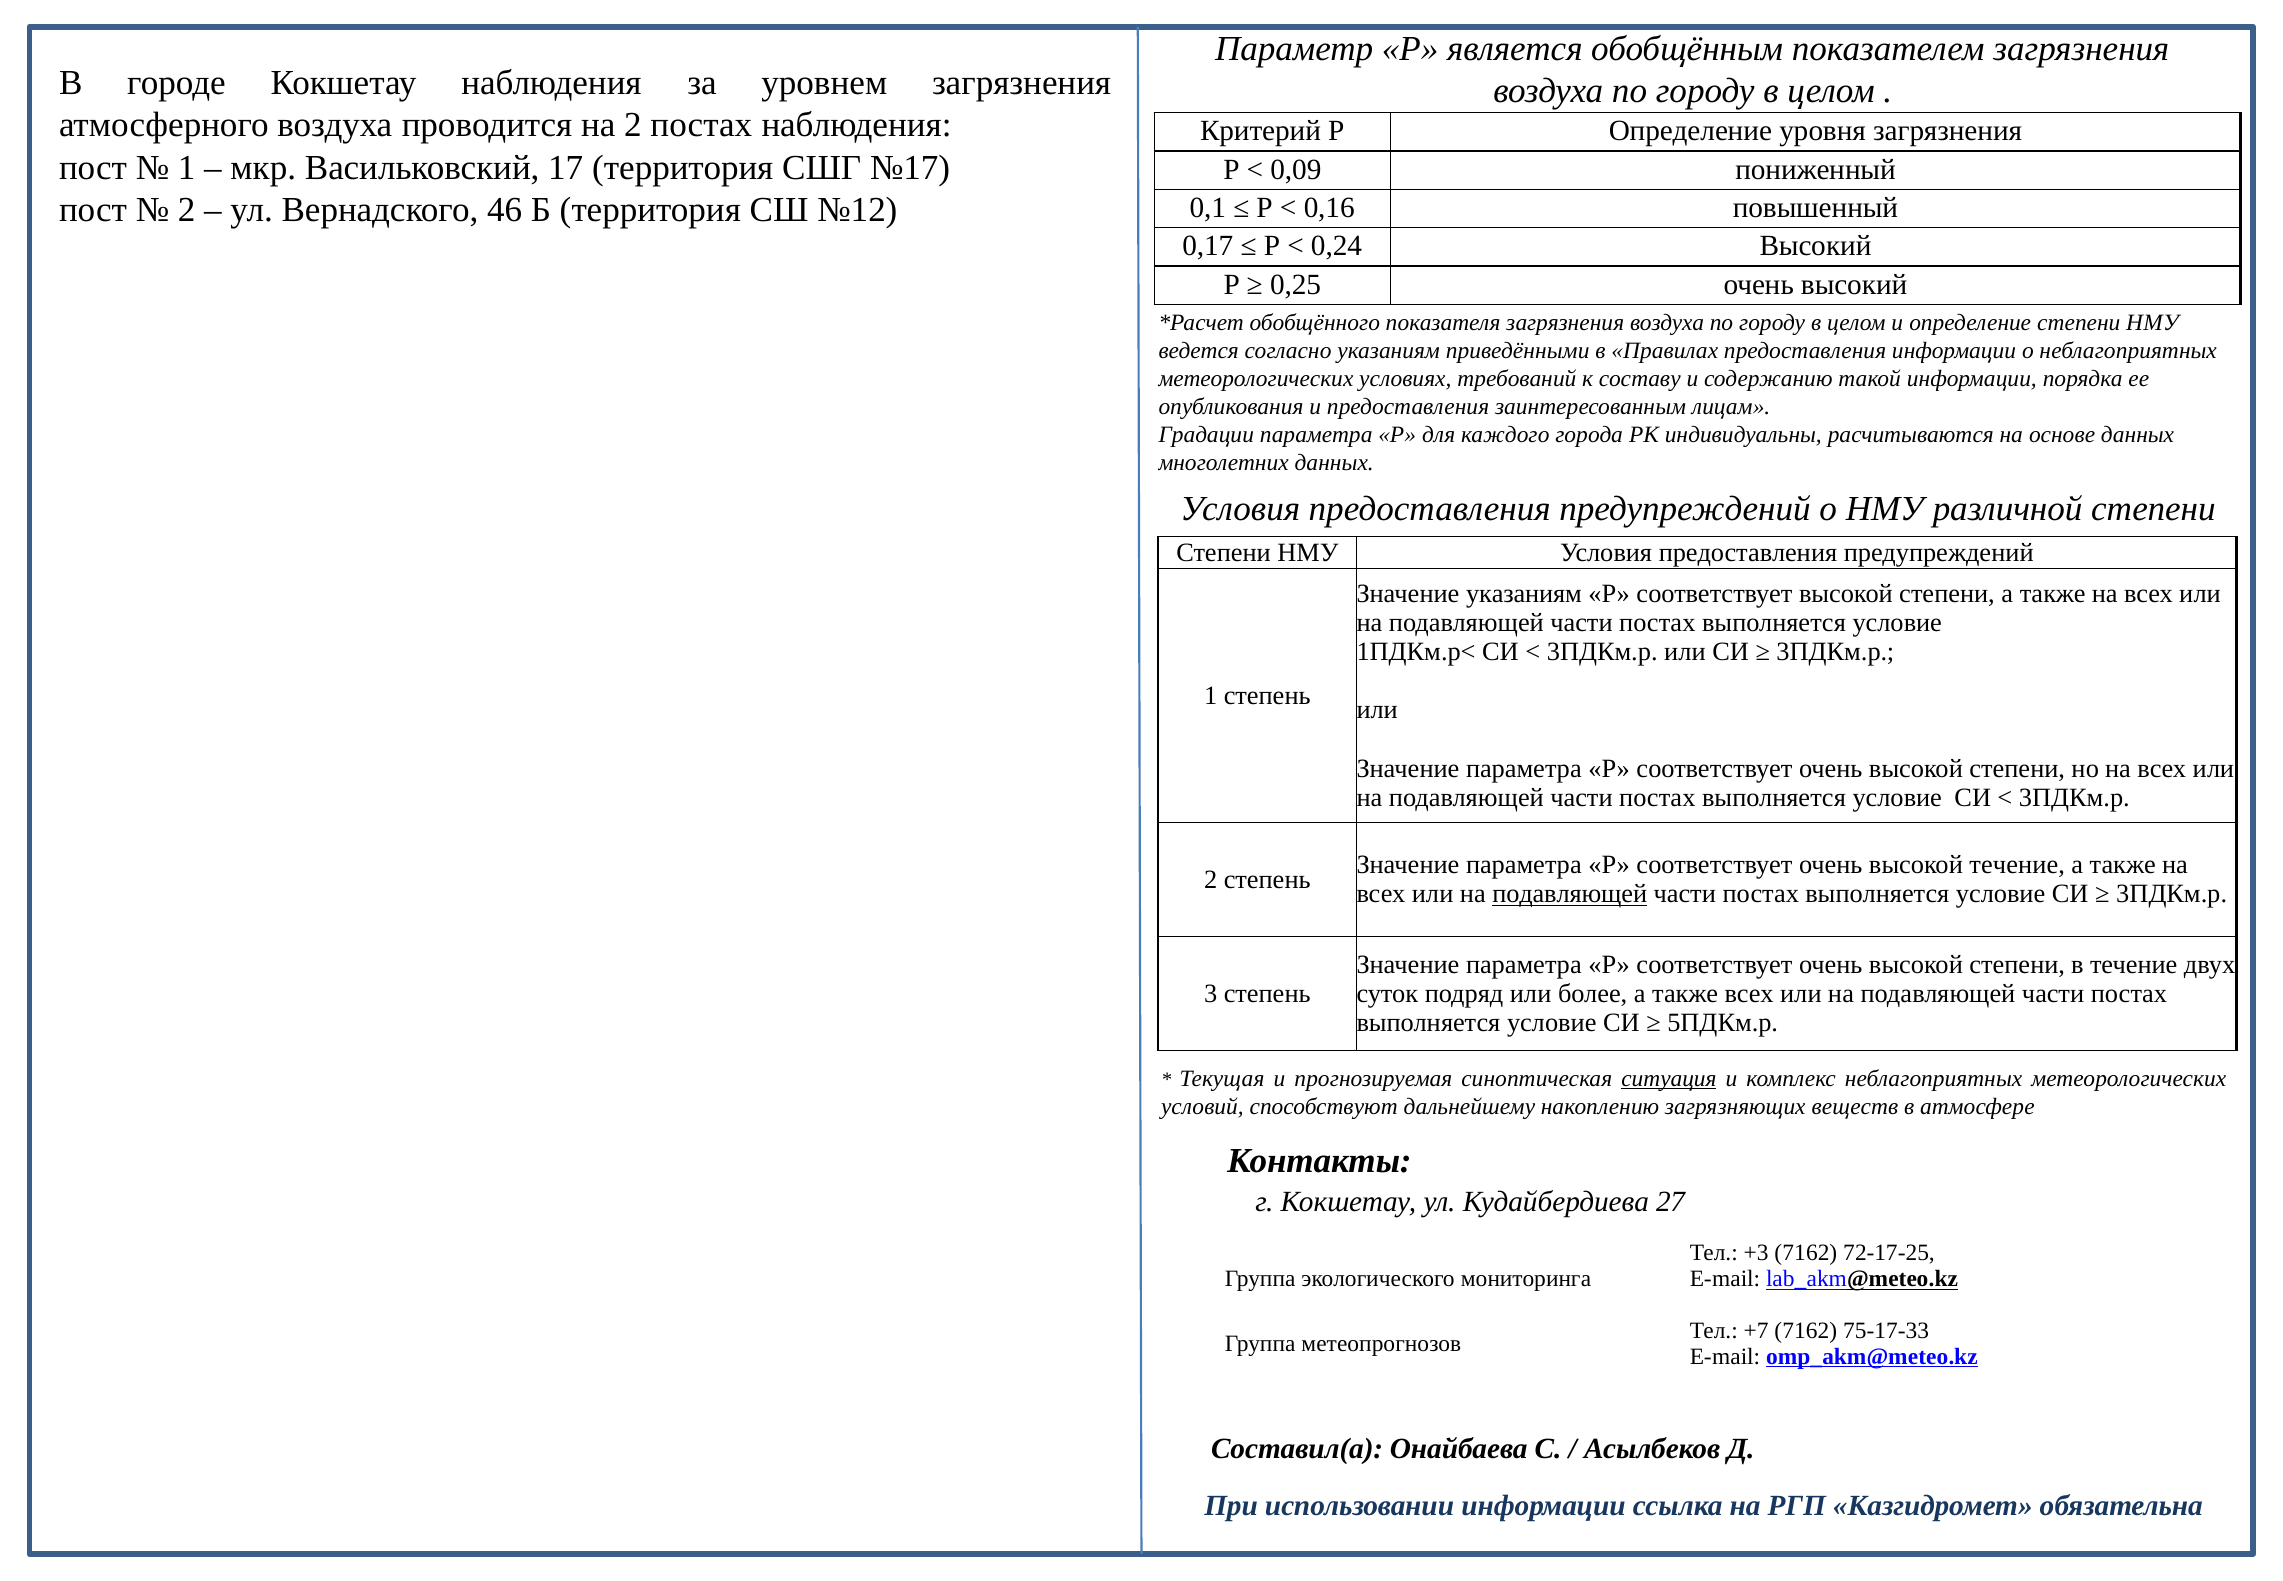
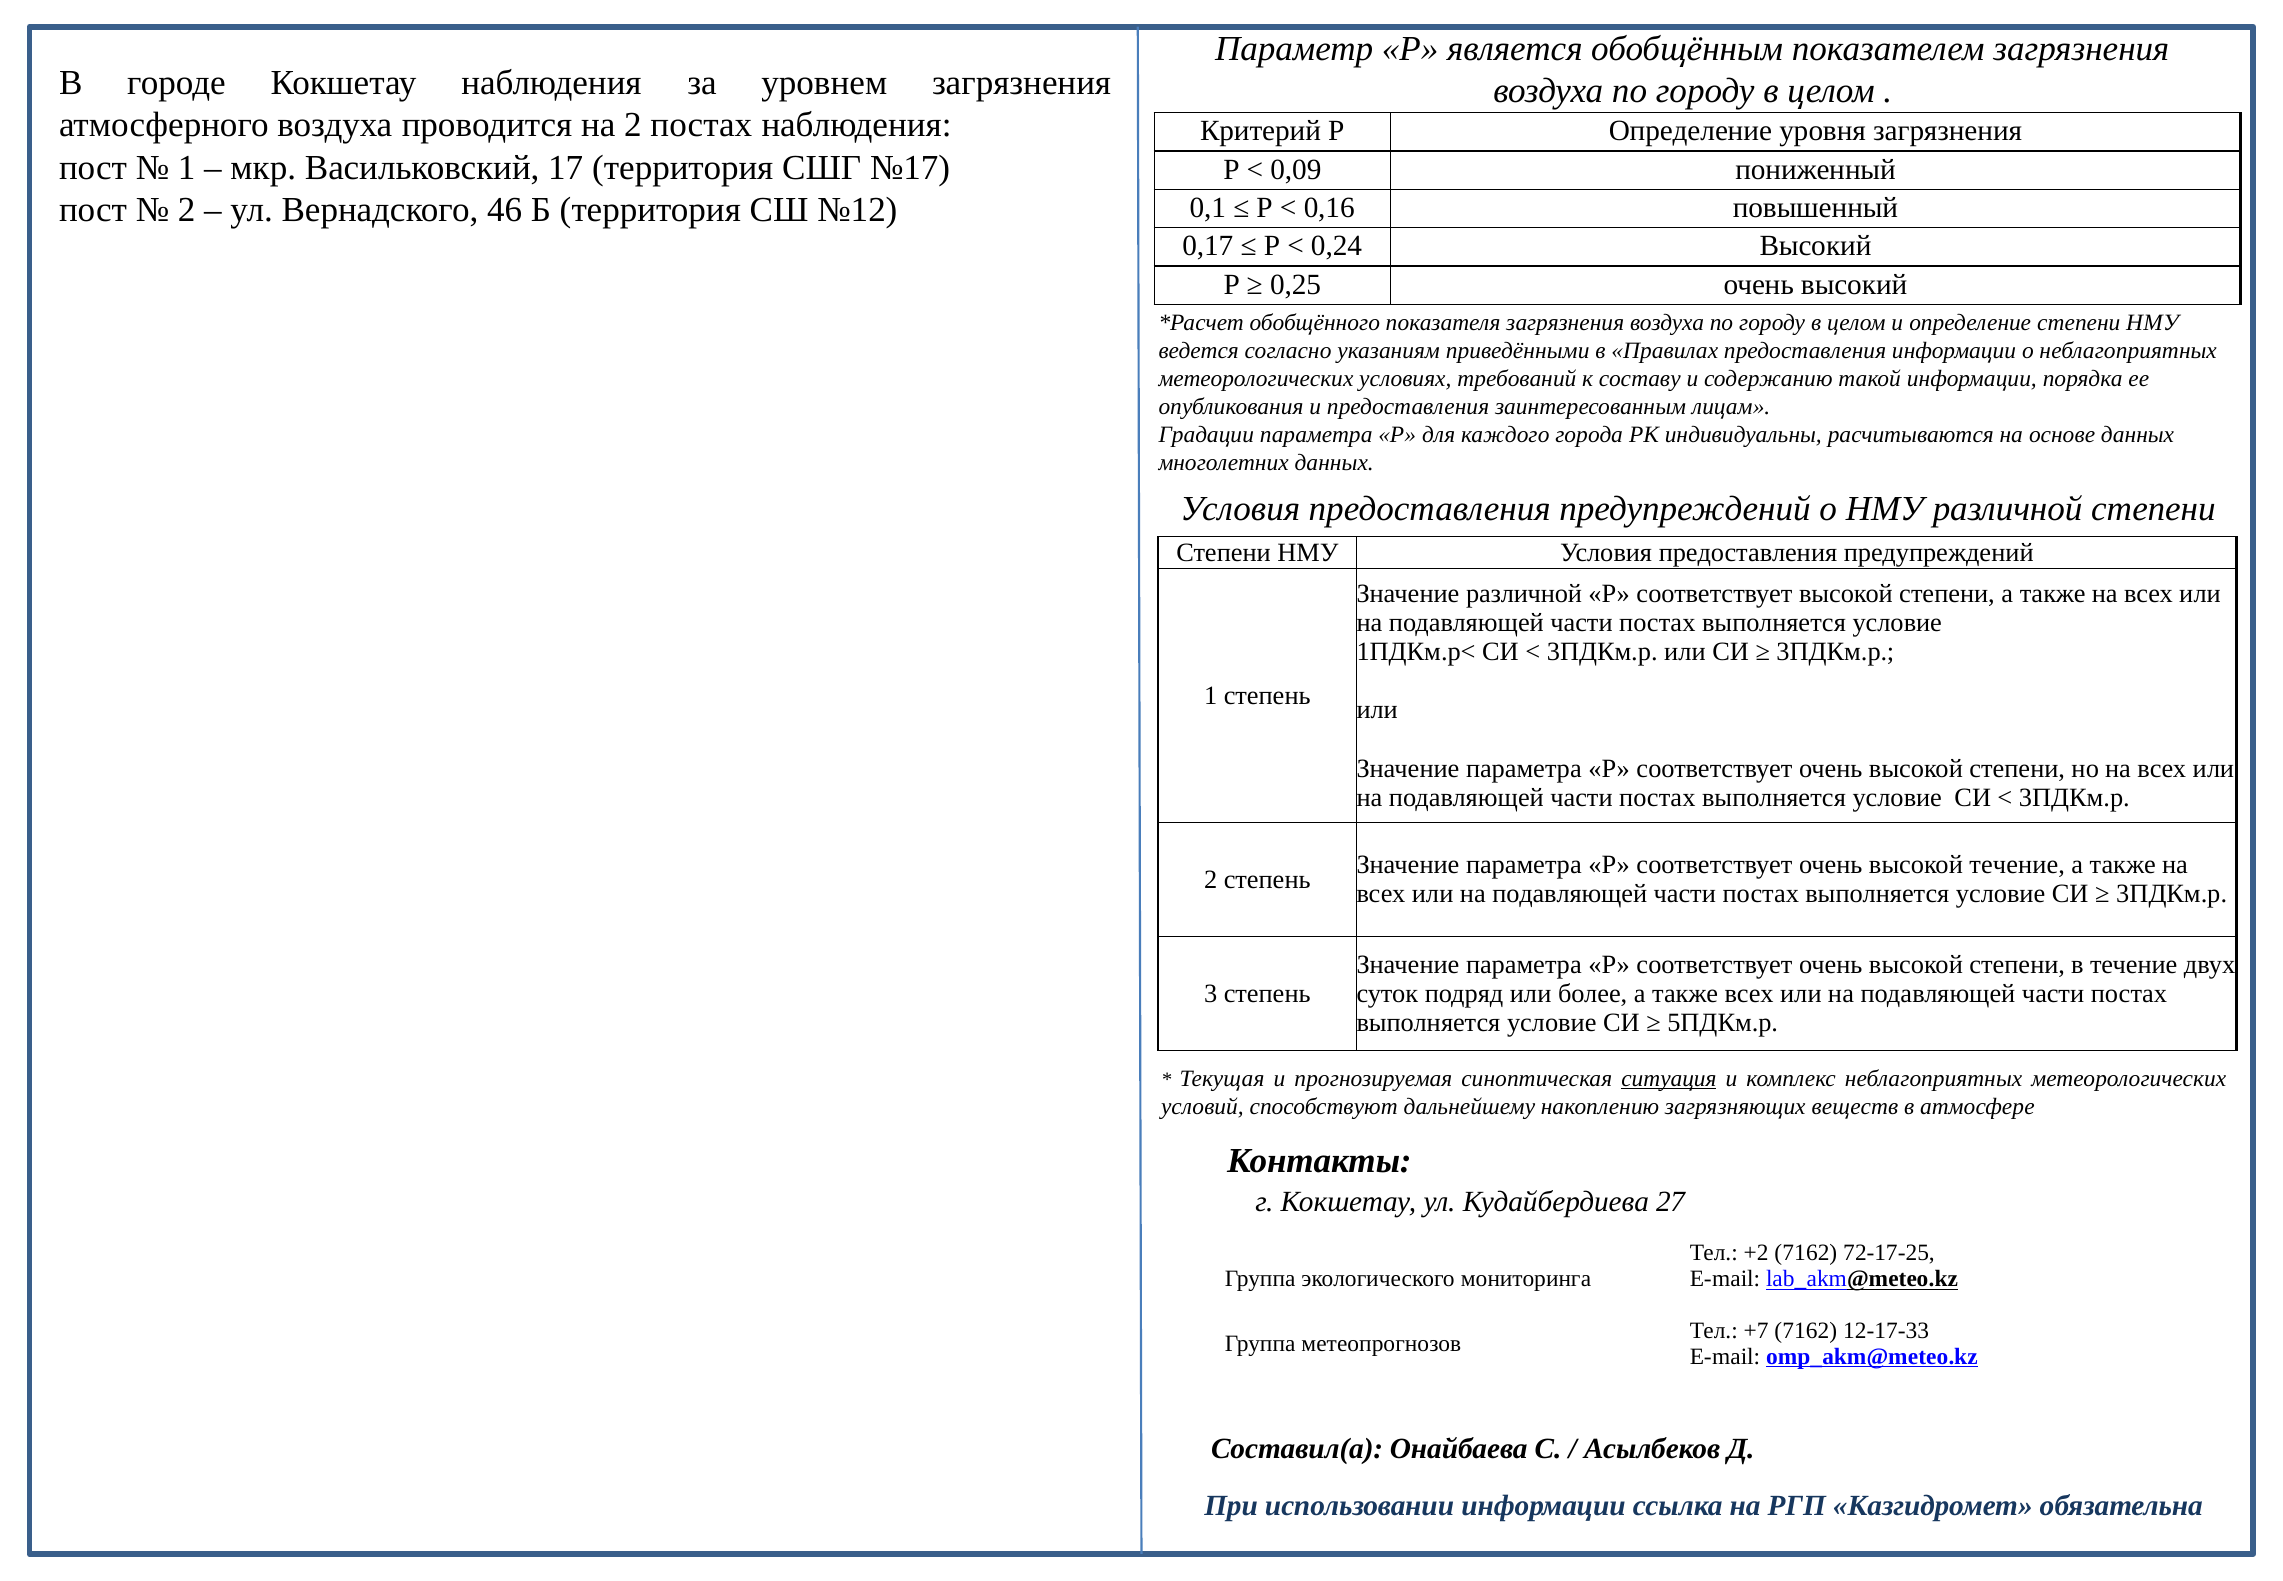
Значение указаниям: указаниям -> различной (1524, 593)
подавляющей underline: present -> none (1570, 894)
+3: +3 -> +2 (1756, 1253)
75-17-33: 75-17-33 -> 12-17-33 (1886, 1330)
